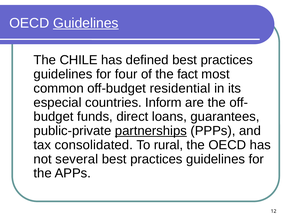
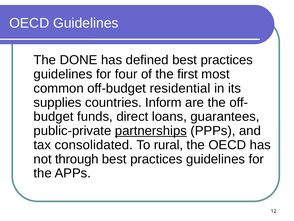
Guidelines underline: present -> none (86, 23)
CHILE: CHILE -> DONE (79, 60)
fact: fact -> first (188, 74)
especial: especial -> supplies (58, 102)
several: several -> through (77, 159)
